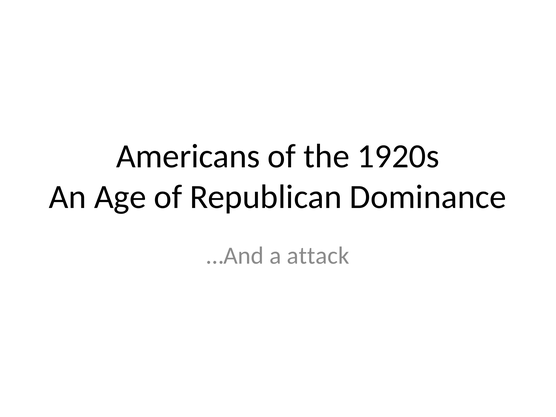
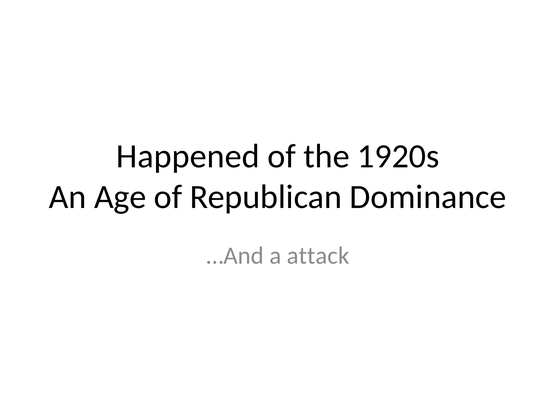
Americans: Americans -> Happened (188, 156)
